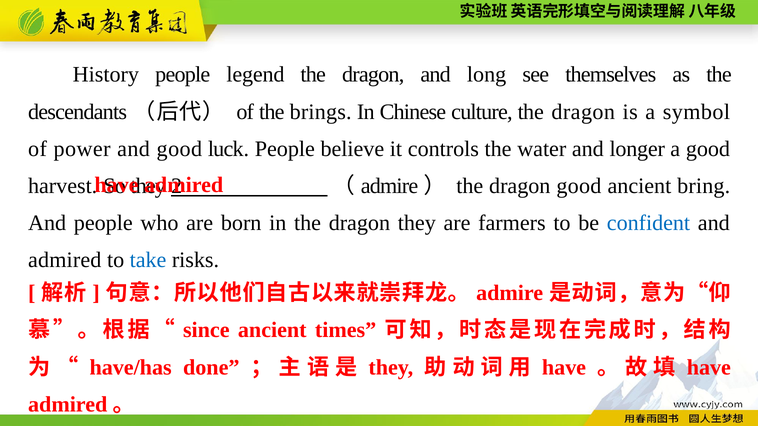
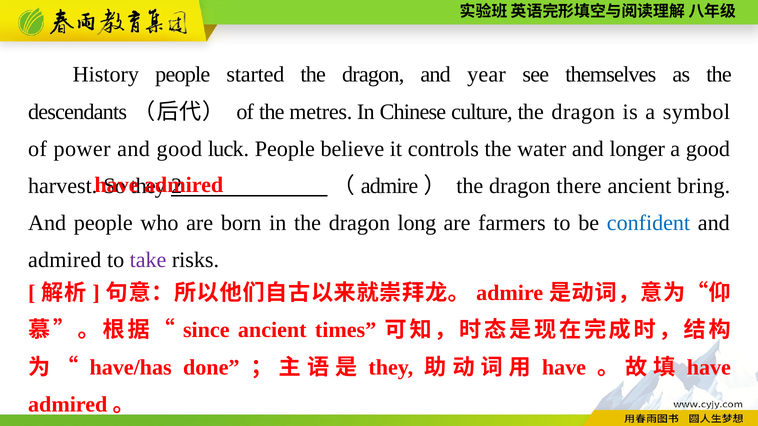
legend: legend -> started (255, 75)
long: long -> year (486, 75)
brings: brings -> metres (321, 112)
dragon good: good -> there (579, 186)
dragon they: they -> long (417, 223)
take colour: blue -> purple (148, 260)
